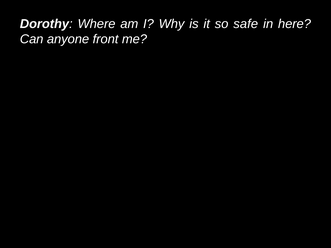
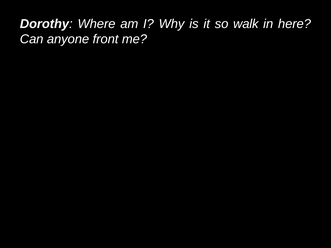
safe: safe -> walk (246, 24)
